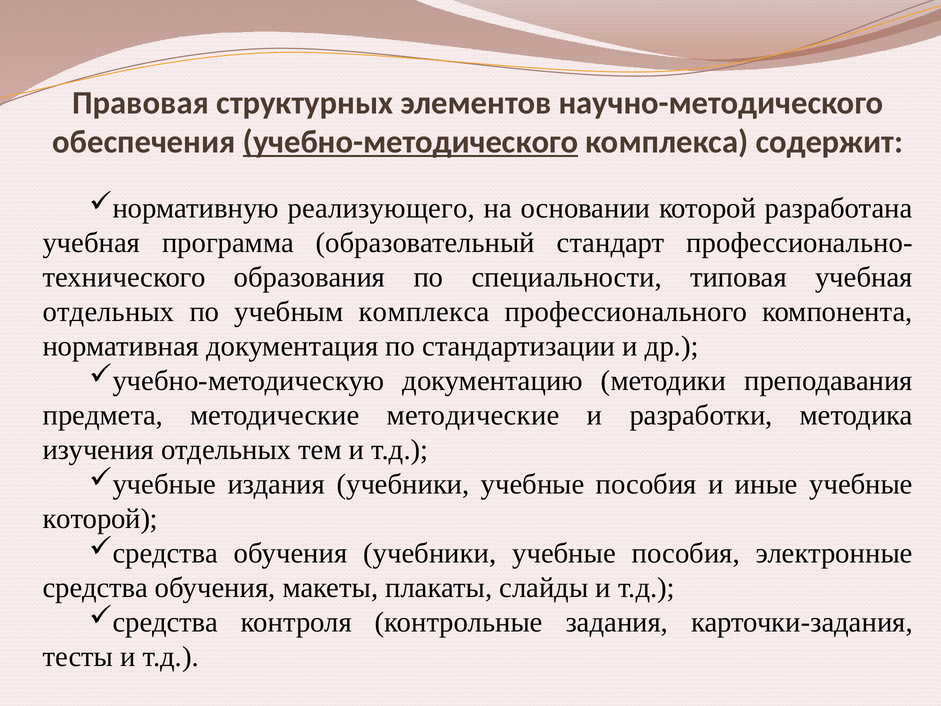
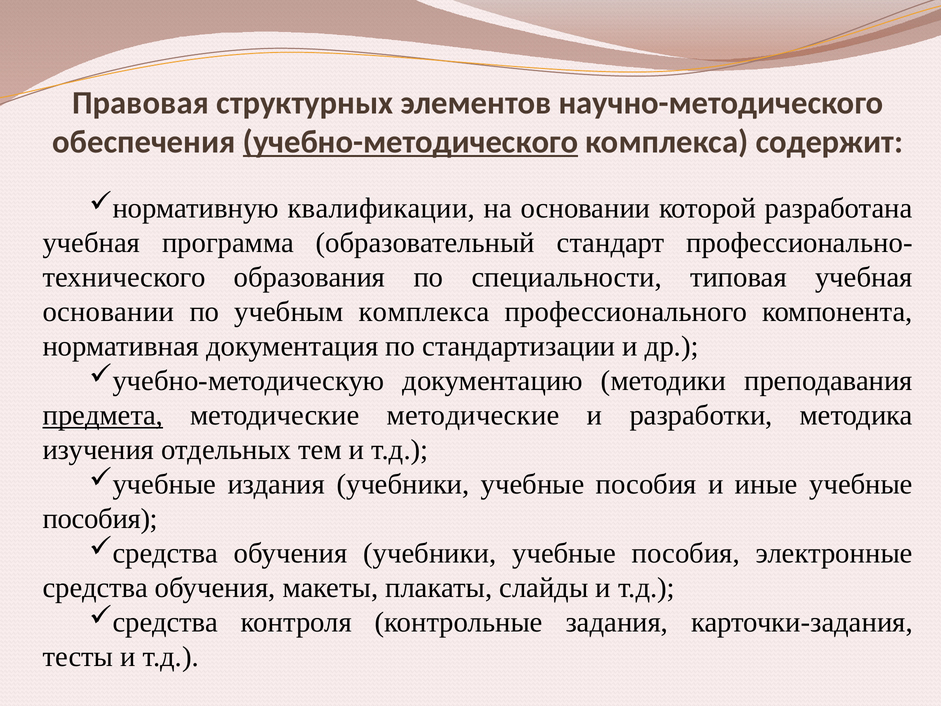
реализующего: реализующего -> квалификации (381, 208)
отдельных: отдельных -> основании (108, 312)
предмета underline: none -> present (103, 415)
которой: которой -> пособия (100, 519)
